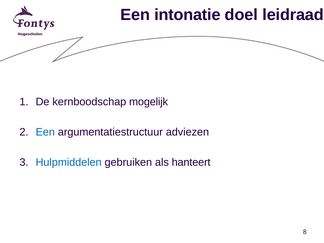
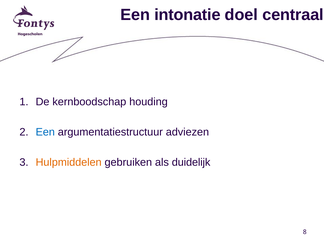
leidraad: leidraad -> centraal (293, 15)
mogelijk: mogelijk -> houding (148, 102)
Hulpmiddelen colour: blue -> orange (69, 162)
hanteert: hanteert -> duidelijk (191, 162)
